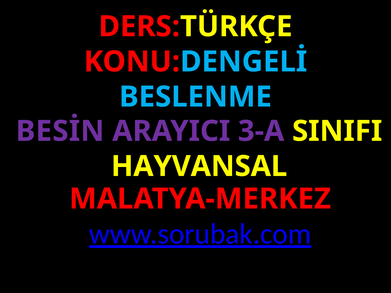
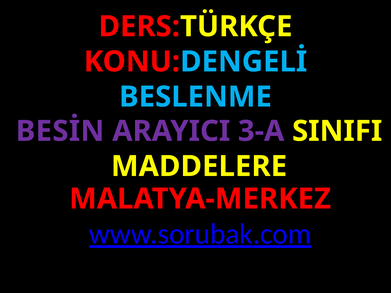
HAYVANSAL: HAYVANSAL -> MADDELERE (199, 166)
